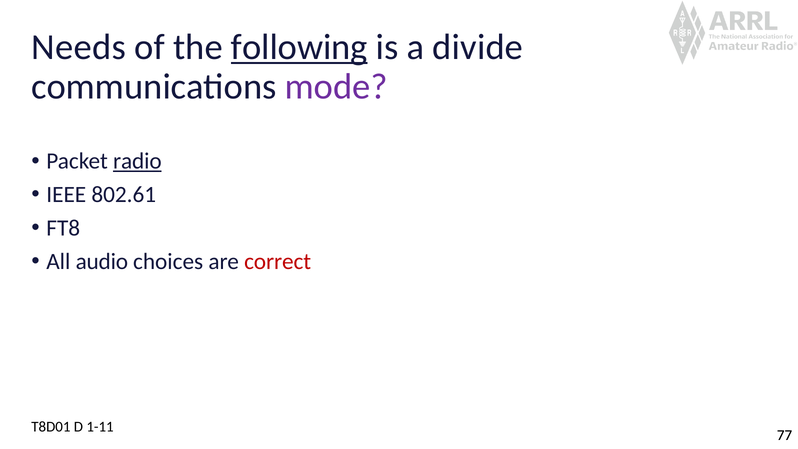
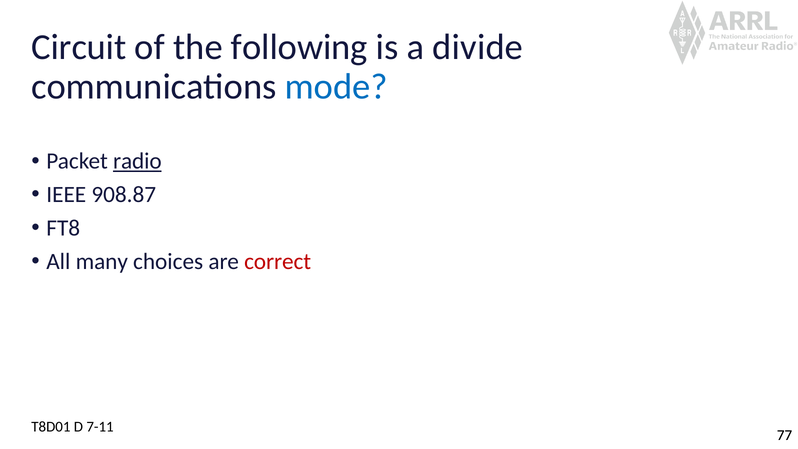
Needs: Needs -> Circuit (79, 47)
following underline: present -> none (299, 47)
mode colour: purple -> blue (336, 87)
802.61: 802.61 -> 908.87 (124, 195)
audio: audio -> many (102, 262)
1-11: 1-11 -> 7-11 (100, 426)
